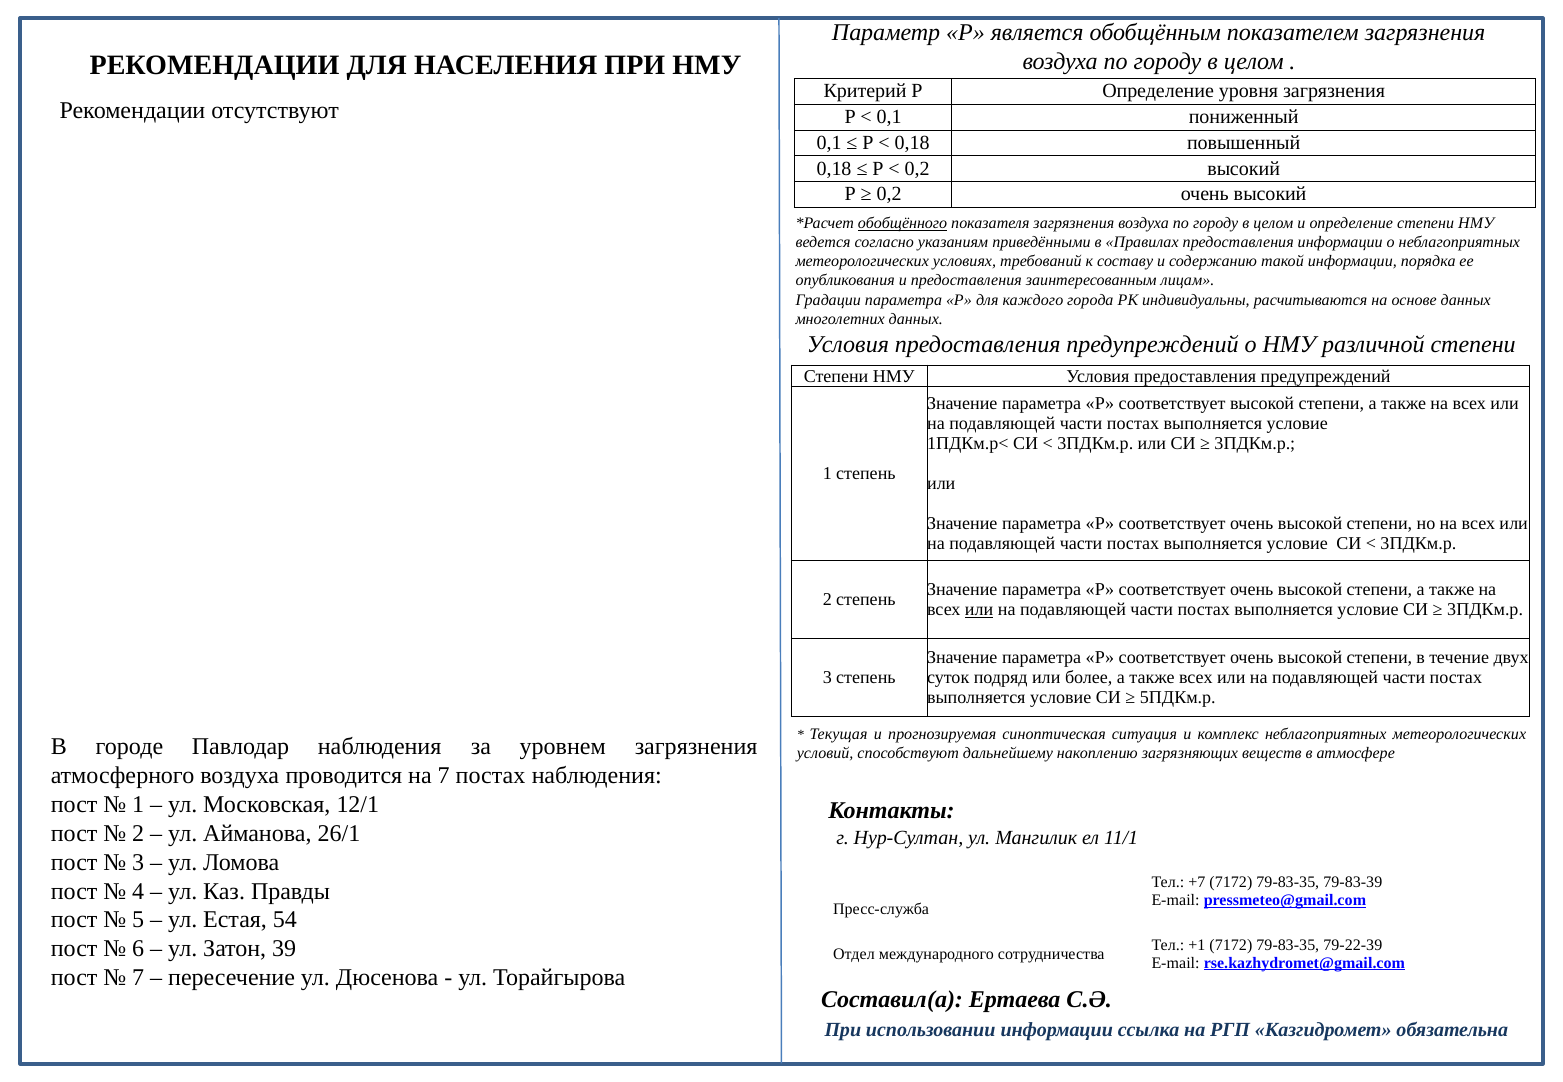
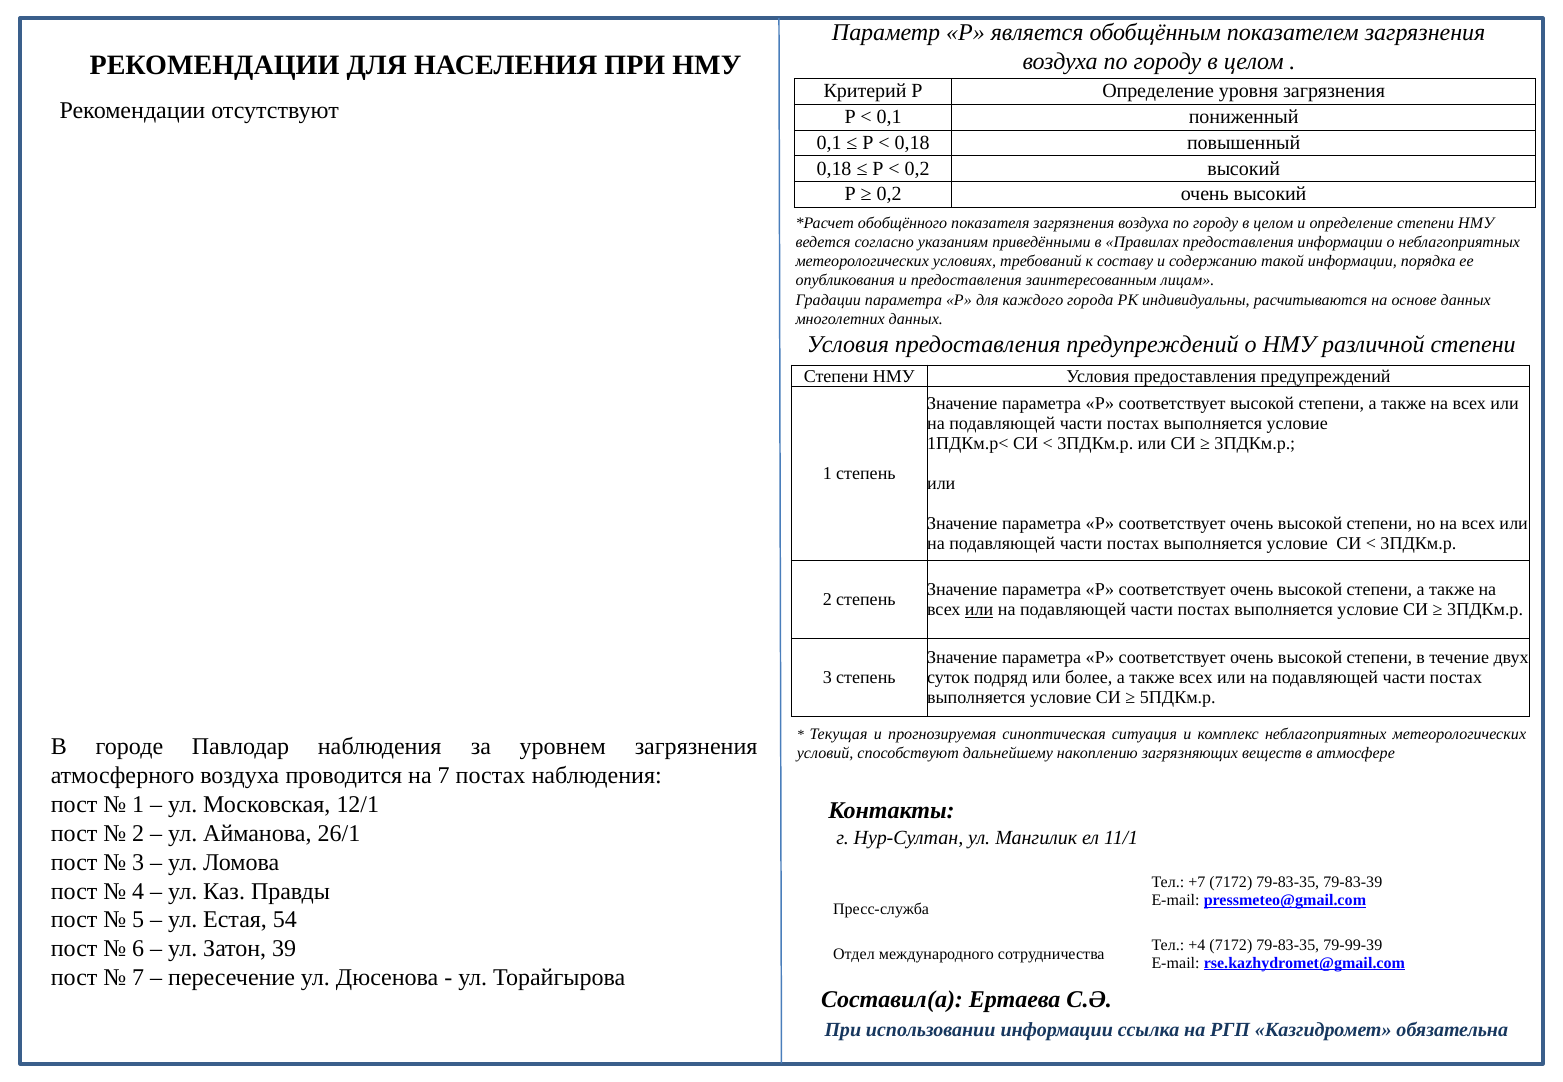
обобщённого underline: present -> none (903, 223)
+1: +1 -> +4 (1197, 945)
79-22-39: 79-22-39 -> 79-99-39 (1353, 945)
